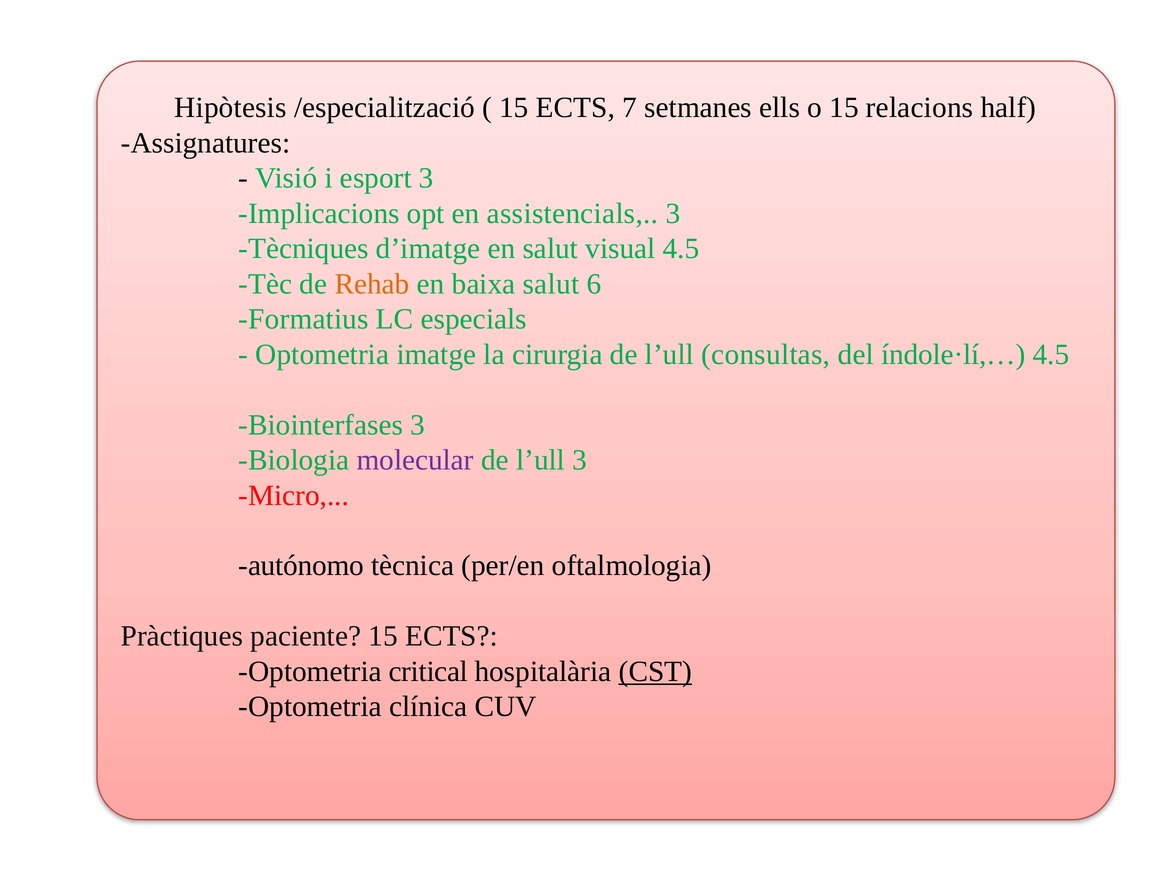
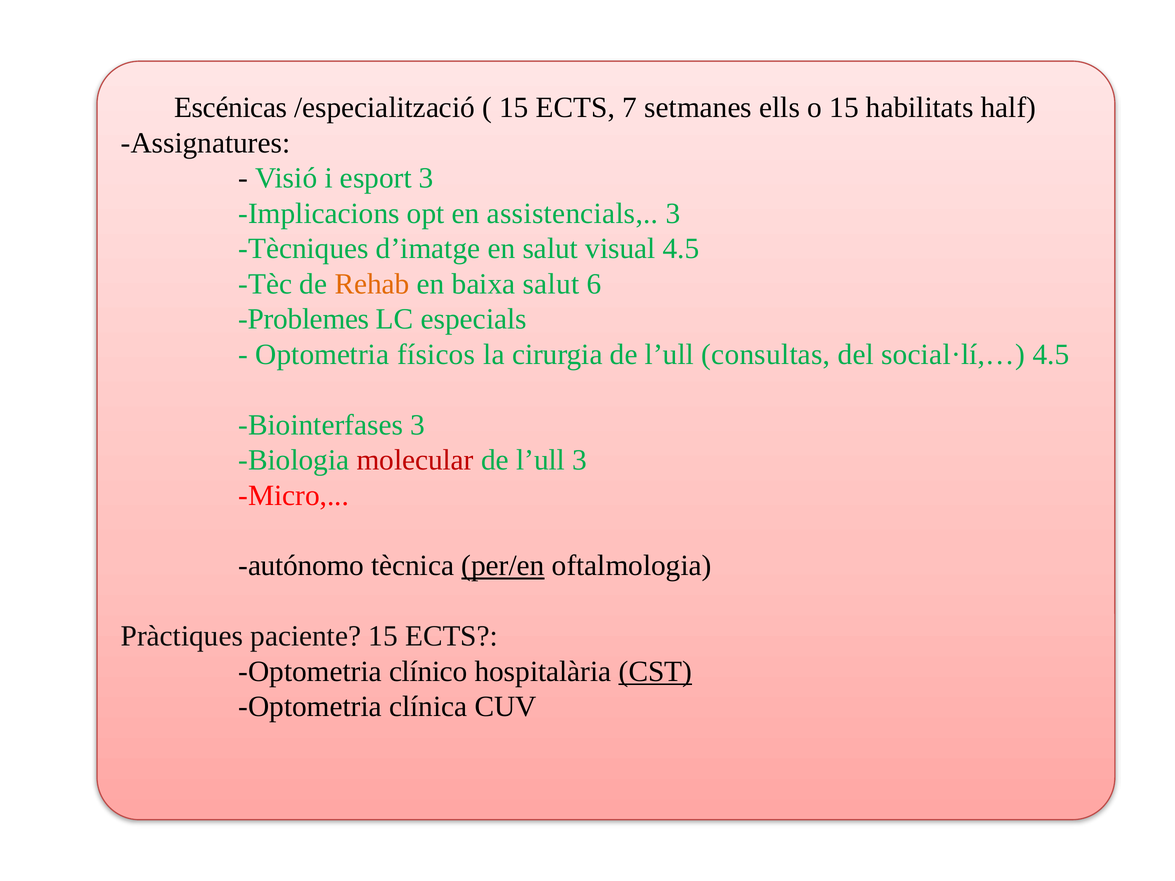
Hipòtesis: Hipòtesis -> Escénicas (231, 108)
relacions: relacions -> habilitats (920, 108)
Formatius: Formatius -> Problemes (304, 319)
imatge: imatge -> físicos (436, 354)
índole·lí,…: índole·lí,… -> social·lí,… (953, 354)
molecular colour: purple -> red (415, 460)
per/en underline: none -> present (503, 566)
critical: critical -> clínico (428, 672)
